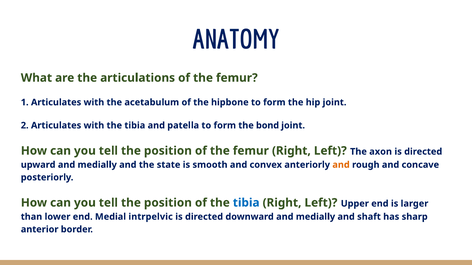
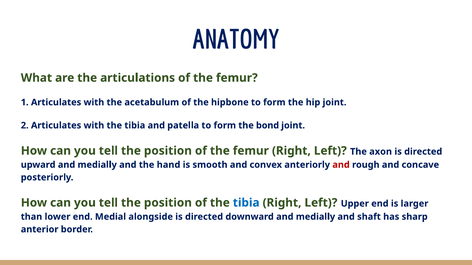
state: state -> hand (169, 165)
and colour: orange -> red (341, 165)
intrpelvic: intrpelvic -> alongside (151, 217)
